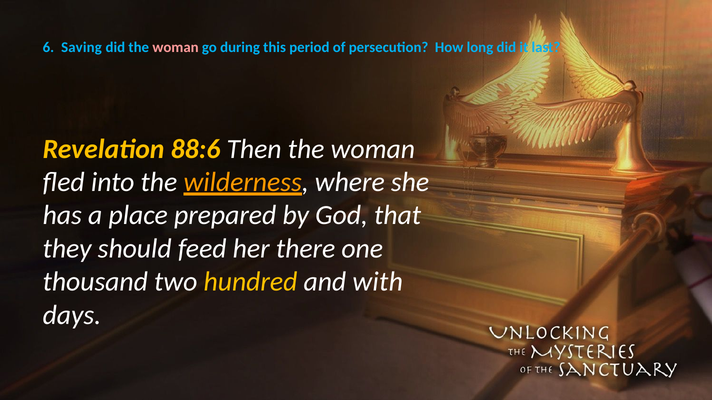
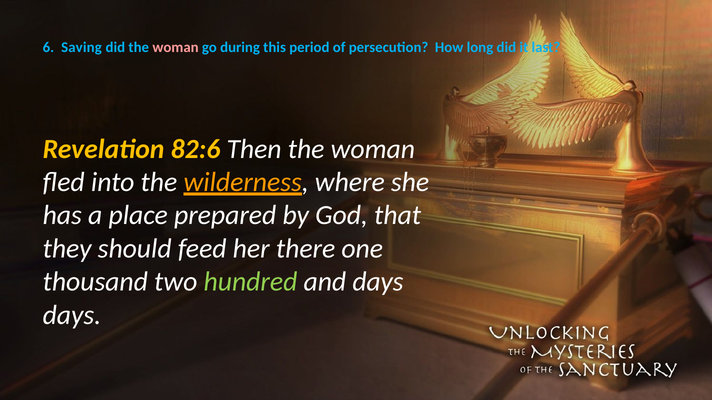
88:6: 88:6 -> 82:6 (196, 149)
hundred colour: yellow -> light green (250, 282)
and with: with -> days (378, 282)
